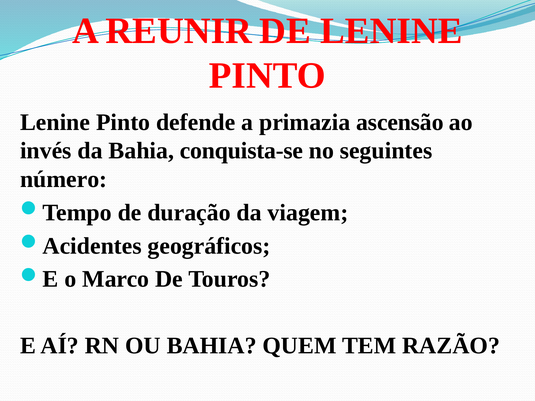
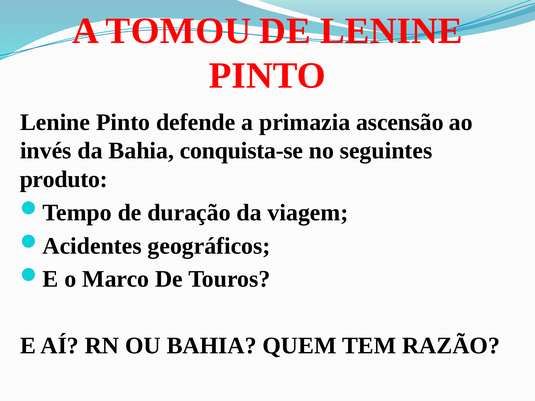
REUNIR: REUNIR -> TOMOU (179, 31)
número: número -> produto (64, 179)
